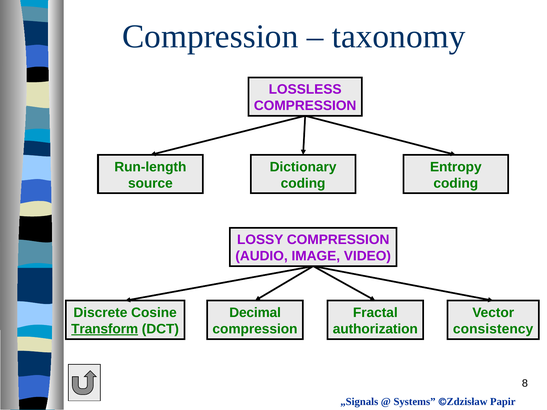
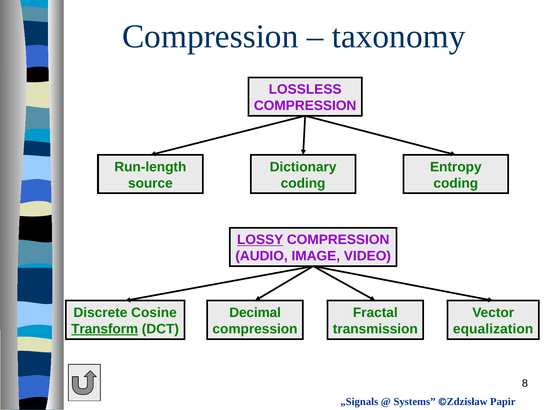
LOSSY underline: none -> present (260, 240)
authorization: authorization -> transmission (375, 329)
consistency: consistency -> equalization (493, 329)
